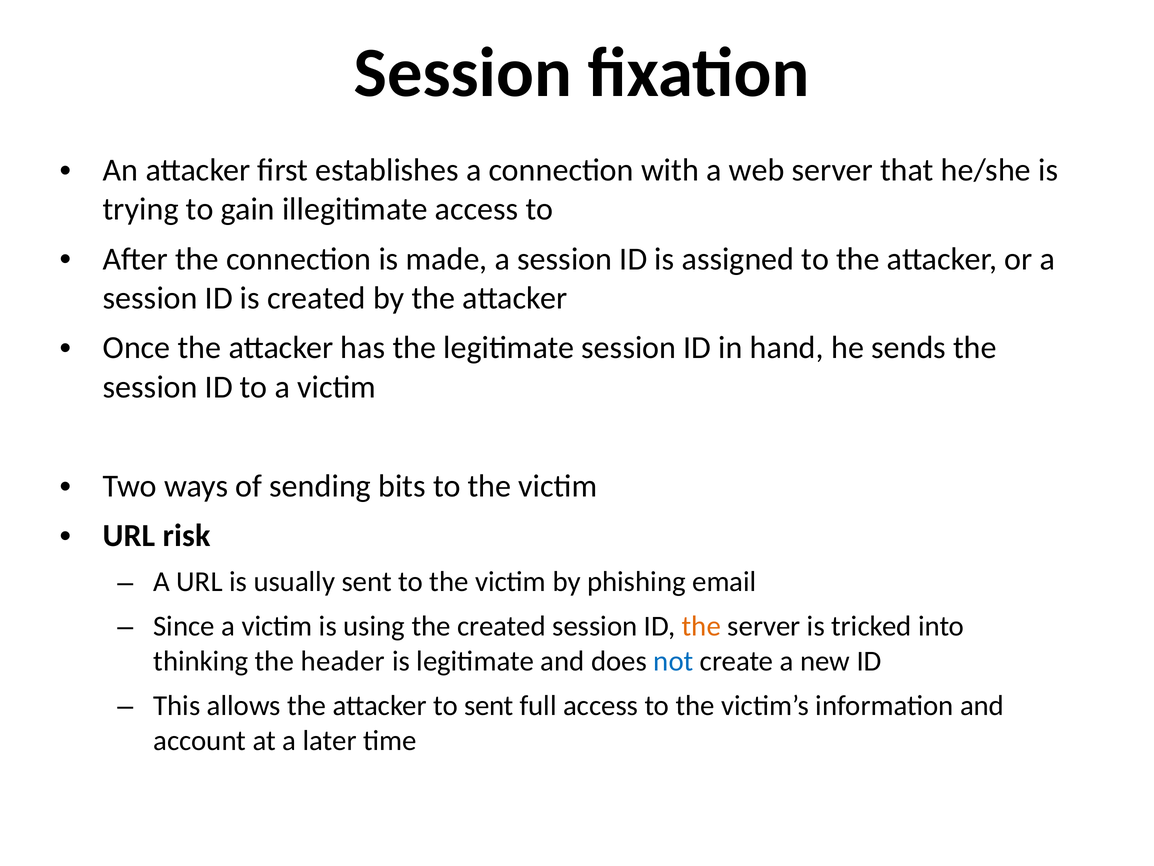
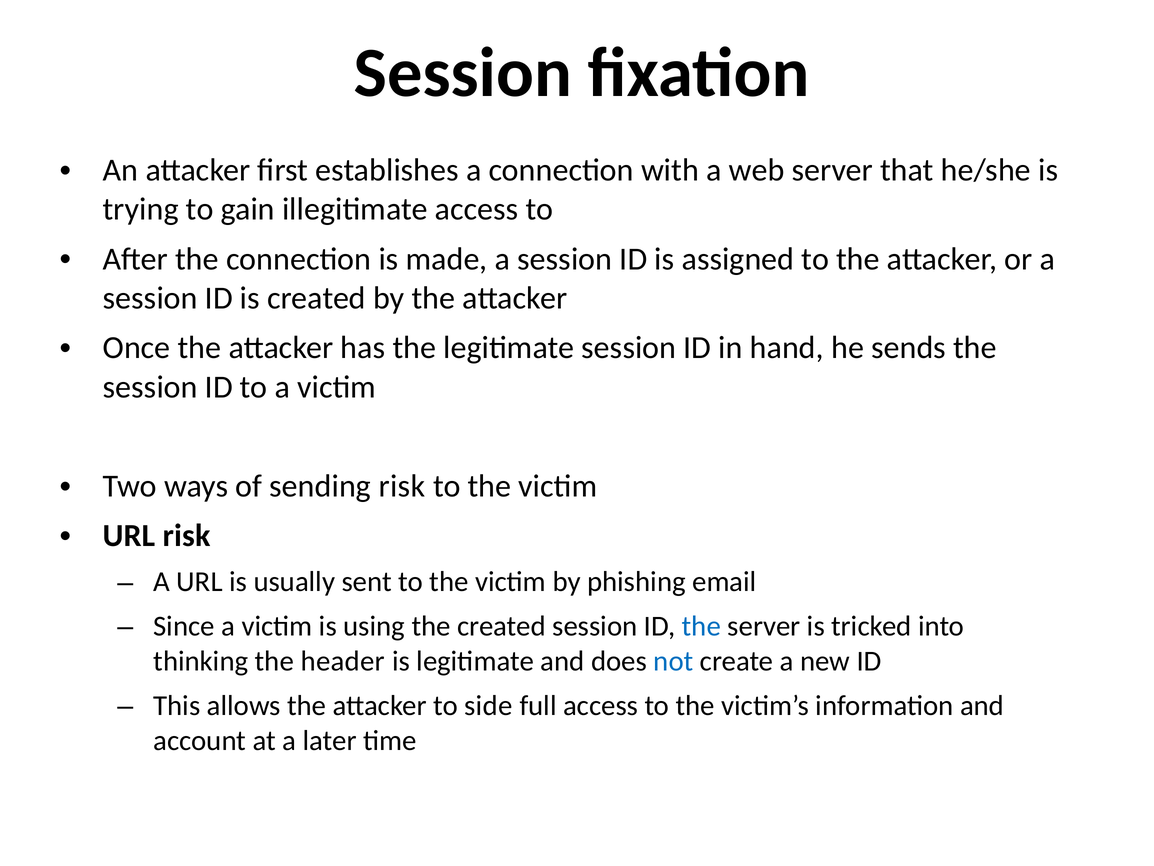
sending bits: bits -> risk (402, 486)
the colour: orange -> blue (701, 626)
to sent: sent -> side (489, 705)
